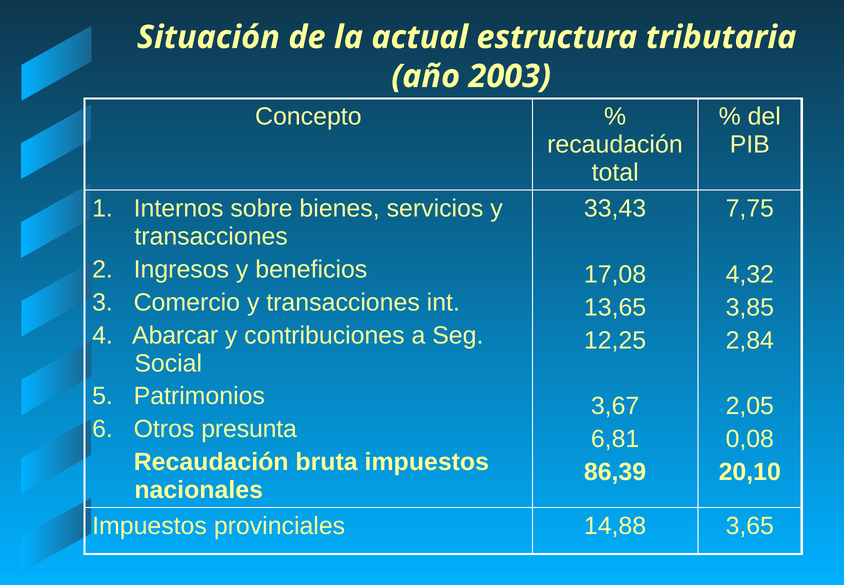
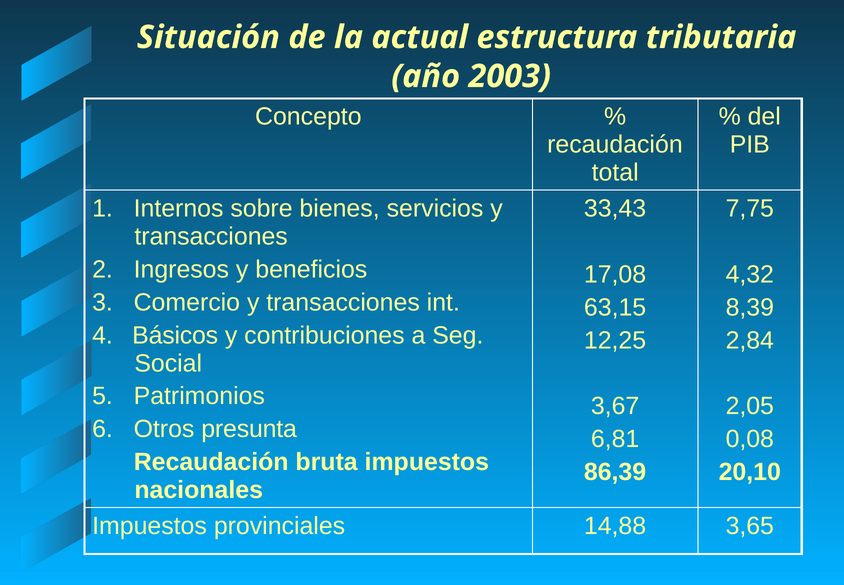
13,65: 13,65 -> 63,15 (615, 307)
3,85: 3,85 -> 8,39 (750, 307)
Abarcar: Abarcar -> Básicos (175, 335)
